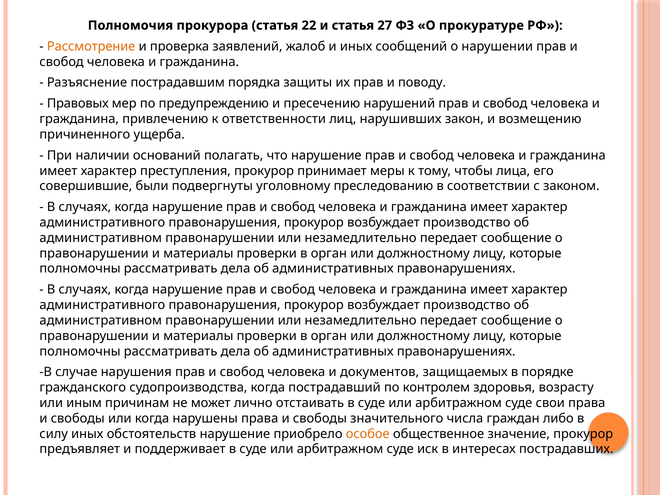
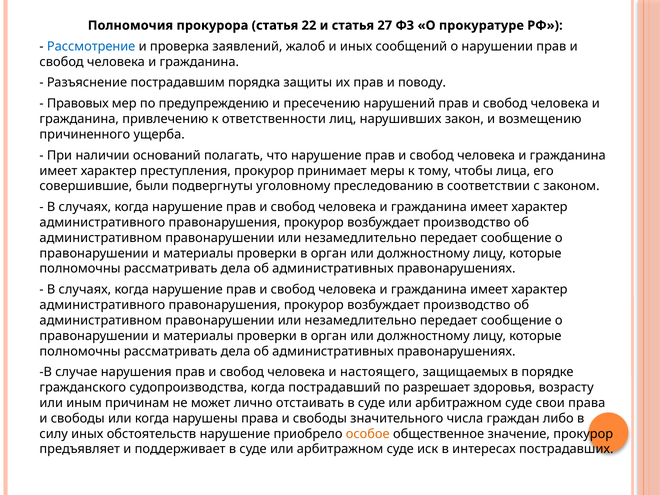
Рассмотрение colour: orange -> blue (91, 46)
документов: документов -> настоящего (380, 372)
контролем: контролем -> разрешает (436, 388)
